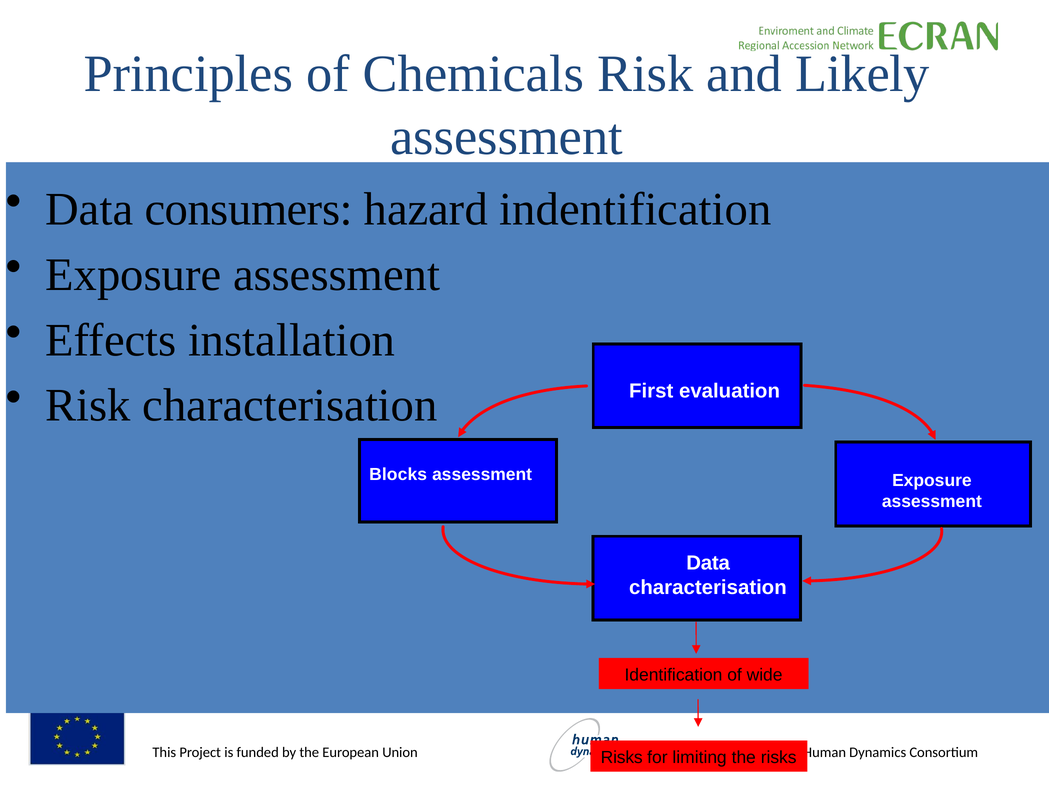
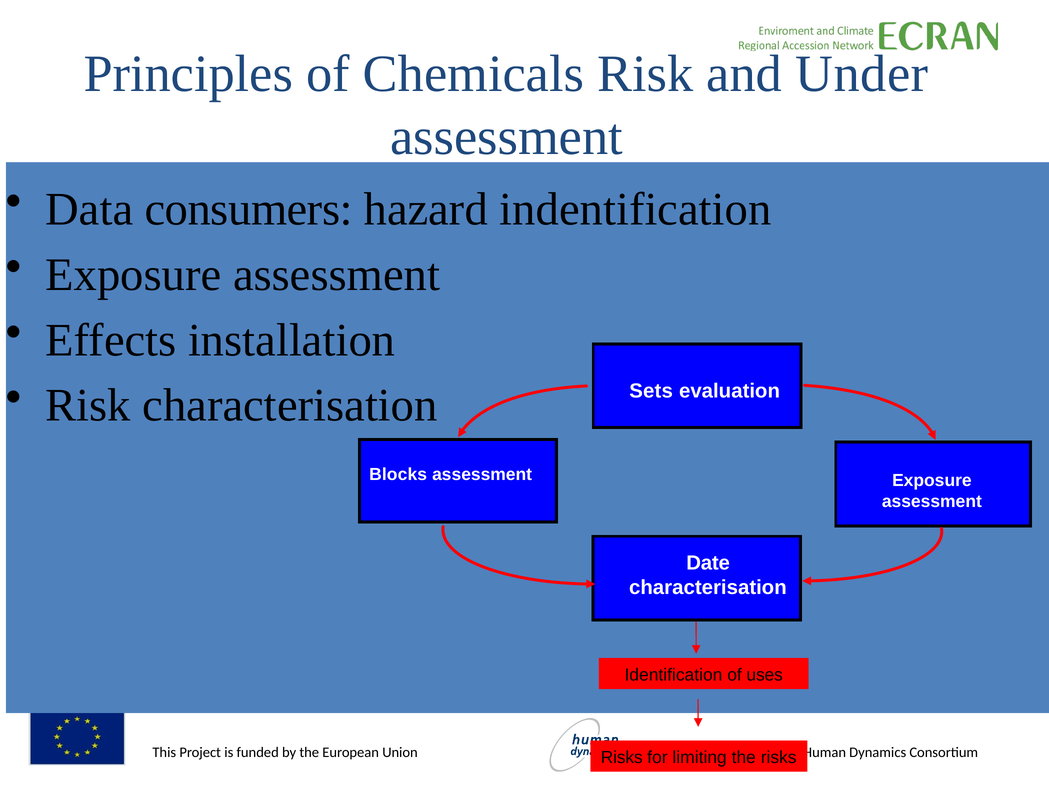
Likely: Likely -> Under (862, 74)
First: First -> Sets (651, 391)
Data: Data -> Date (708, 563)
wide: wide -> uses (765, 675)
